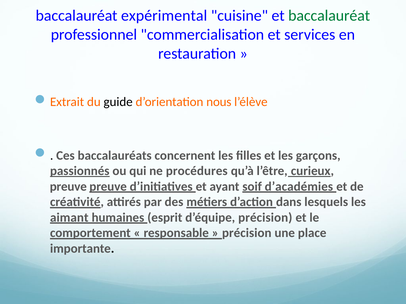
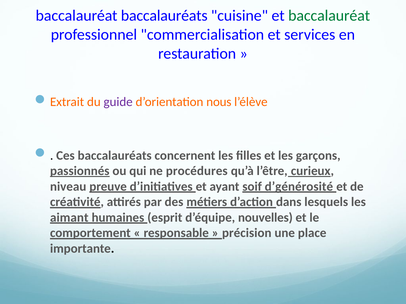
baccalauréat expérimental: expérimental -> baccalauréats (164, 16)
guide colour: black -> purple (118, 102)
preuve: preuve -> niveau (68, 187)
d’académies: d’académies -> d’générosité (299, 187)
d’équipe précision: précision -> nouvelles (265, 218)
